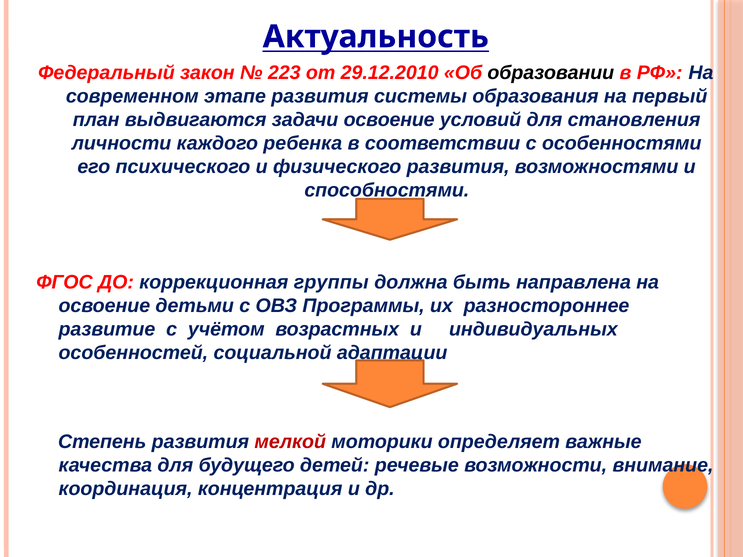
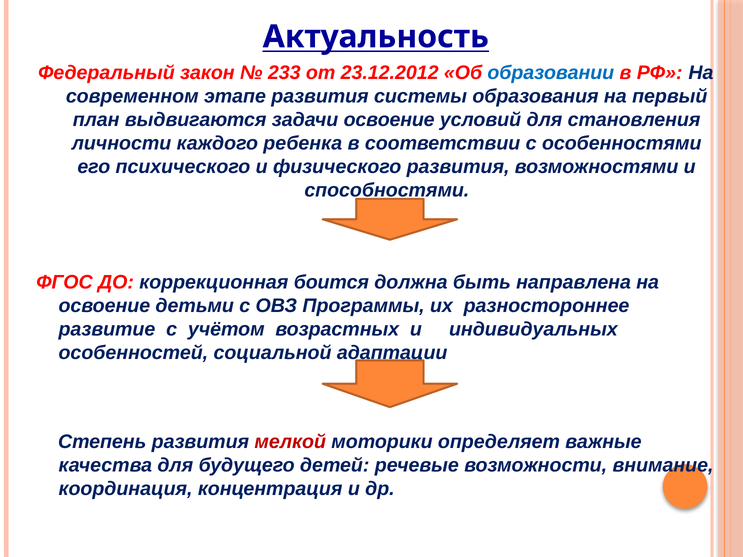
223: 223 -> 233 (284, 73)
29.12.2010: 29.12.2010 -> 23.12.2012 (390, 73)
образовании colour: black -> blue (551, 73)
группы: группы -> боится (331, 282)
